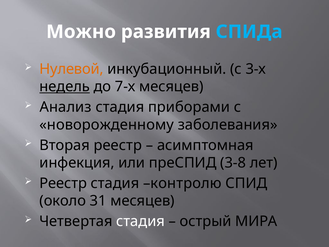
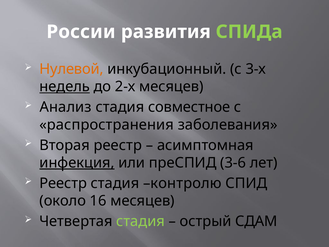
Можно: Можно -> России (81, 32)
СПИДа colour: light blue -> light green (249, 32)
7-х: 7-х -> 2-х (125, 87)
приборами: приборами -> совместное (189, 107)
новорожденному: новорожденному -> распространения (107, 125)
инфекция underline: none -> present (77, 163)
3-8: 3-8 -> 3-6 (233, 163)
31: 31 -> 16 (98, 201)
стадия colour: white -> light green (141, 221)
МИРА: МИРА -> СДАМ (256, 221)
